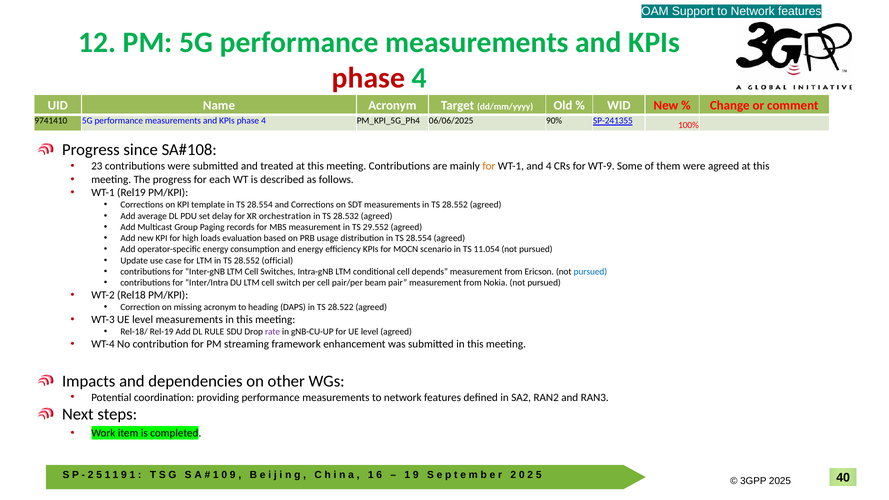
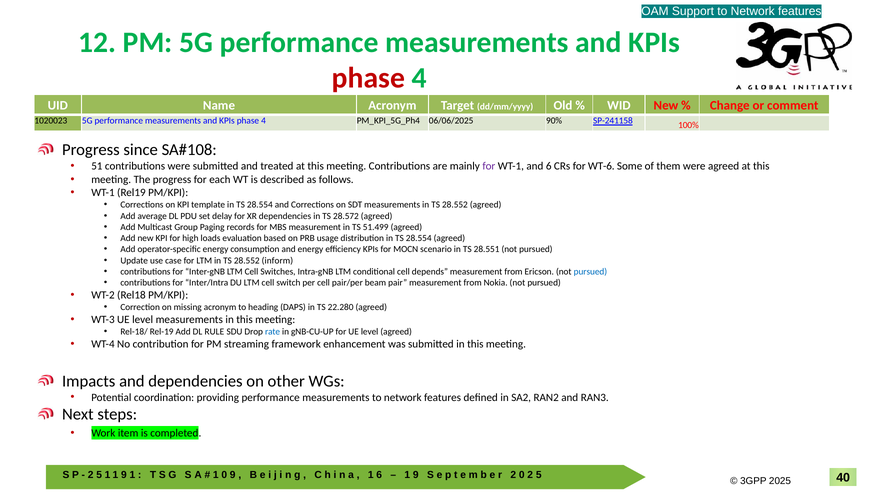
9741410: 9741410 -> 1020023 (51, 121)
SP-241355: SP-241355 -> SP-241158 (613, 121)
23: 23 -> 51 (97, 166)
for colour: orange -> purple (489, 166)
and 4: 4 -> 6 (549, 166)
WT-9: WT-9 -> WT-6 (601, 166)
XR orchestration: orchestration -> dependencies (285, 216)
28.532: 28.532 -> 28.572 (346, 216)
29.552: 29.552 -> 51.499 (376, 227)
11.054: 11.054 -> 28.551 (487, 249)
official: official -> inform (277, 261)
28.522: 28.522 -> 22.280 (341, 307)
rate colour: purple -> blue (273, 332)
